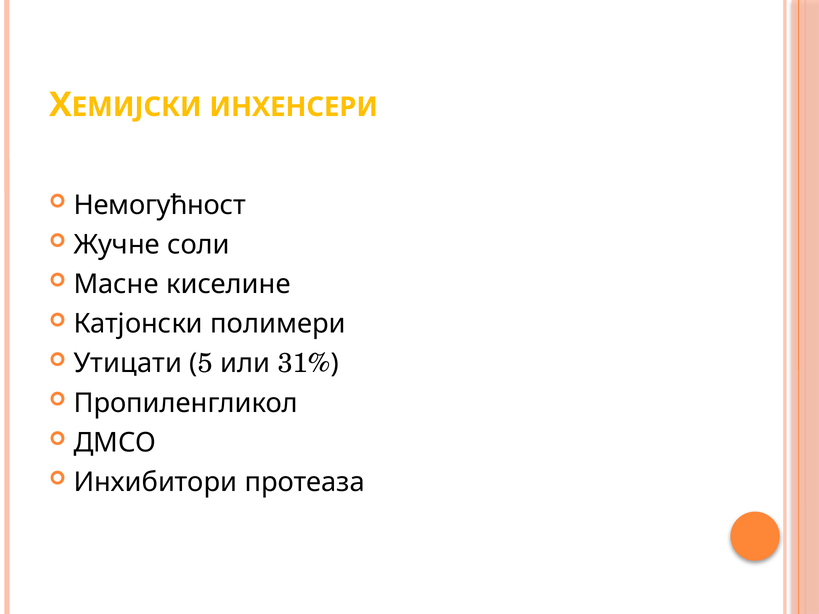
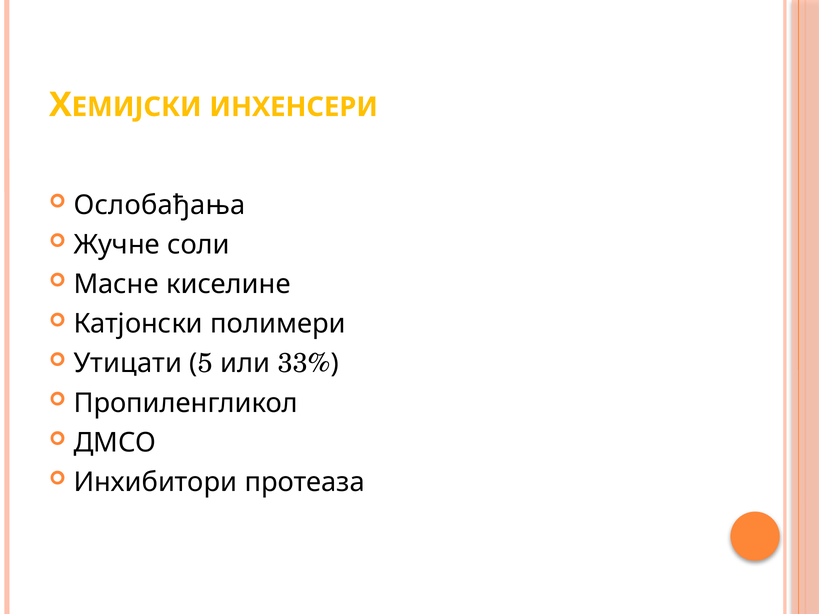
Немогућност: Немогућност -> Ослобађања (159, 205)
31%: 31% -> 33% (304, 364)
